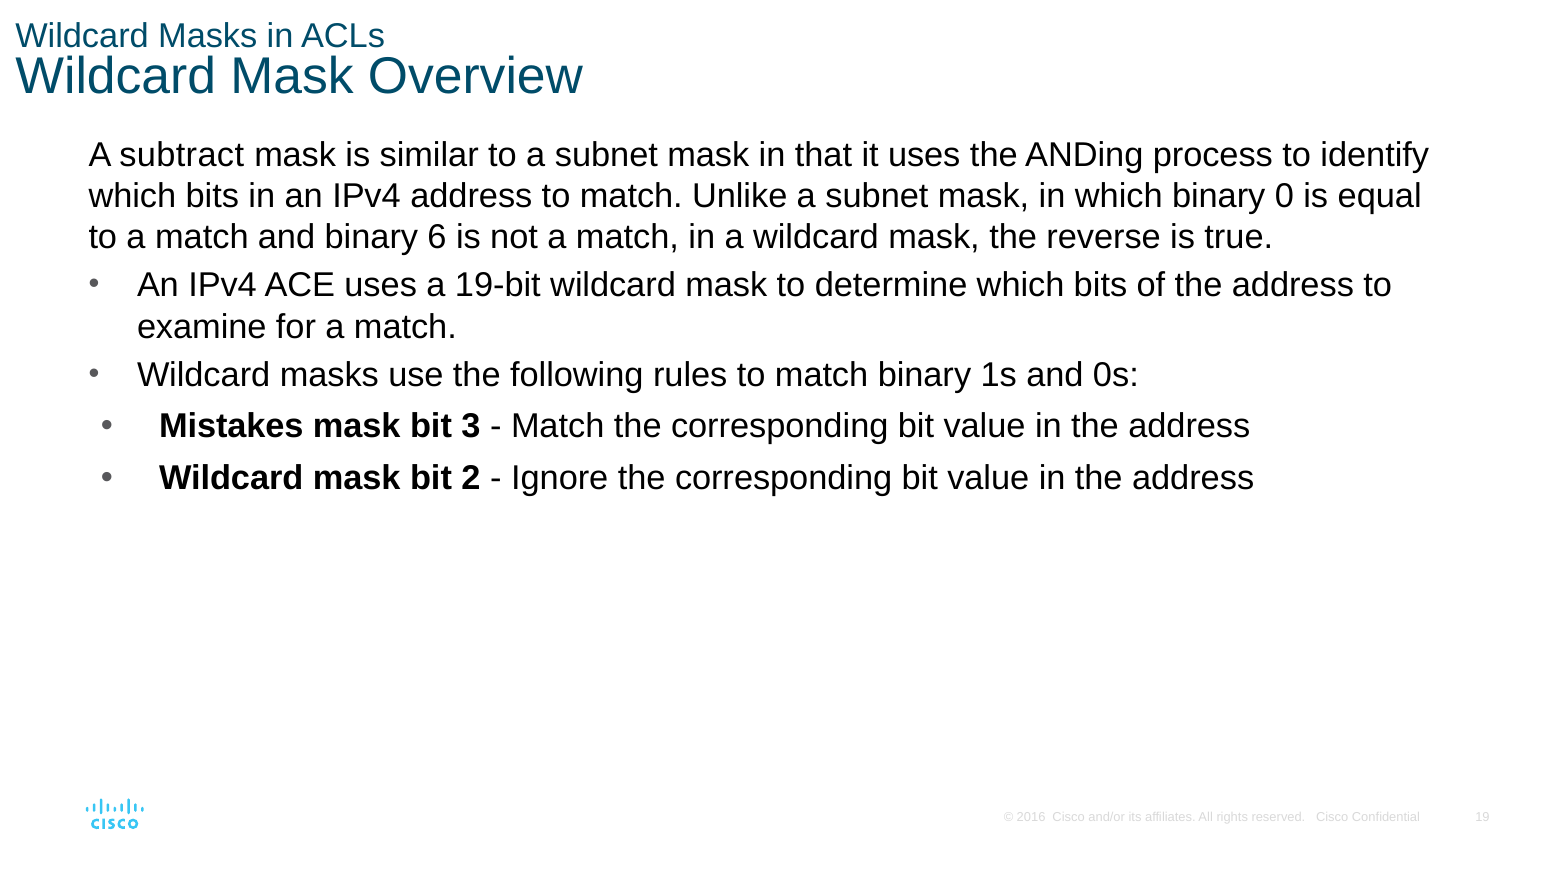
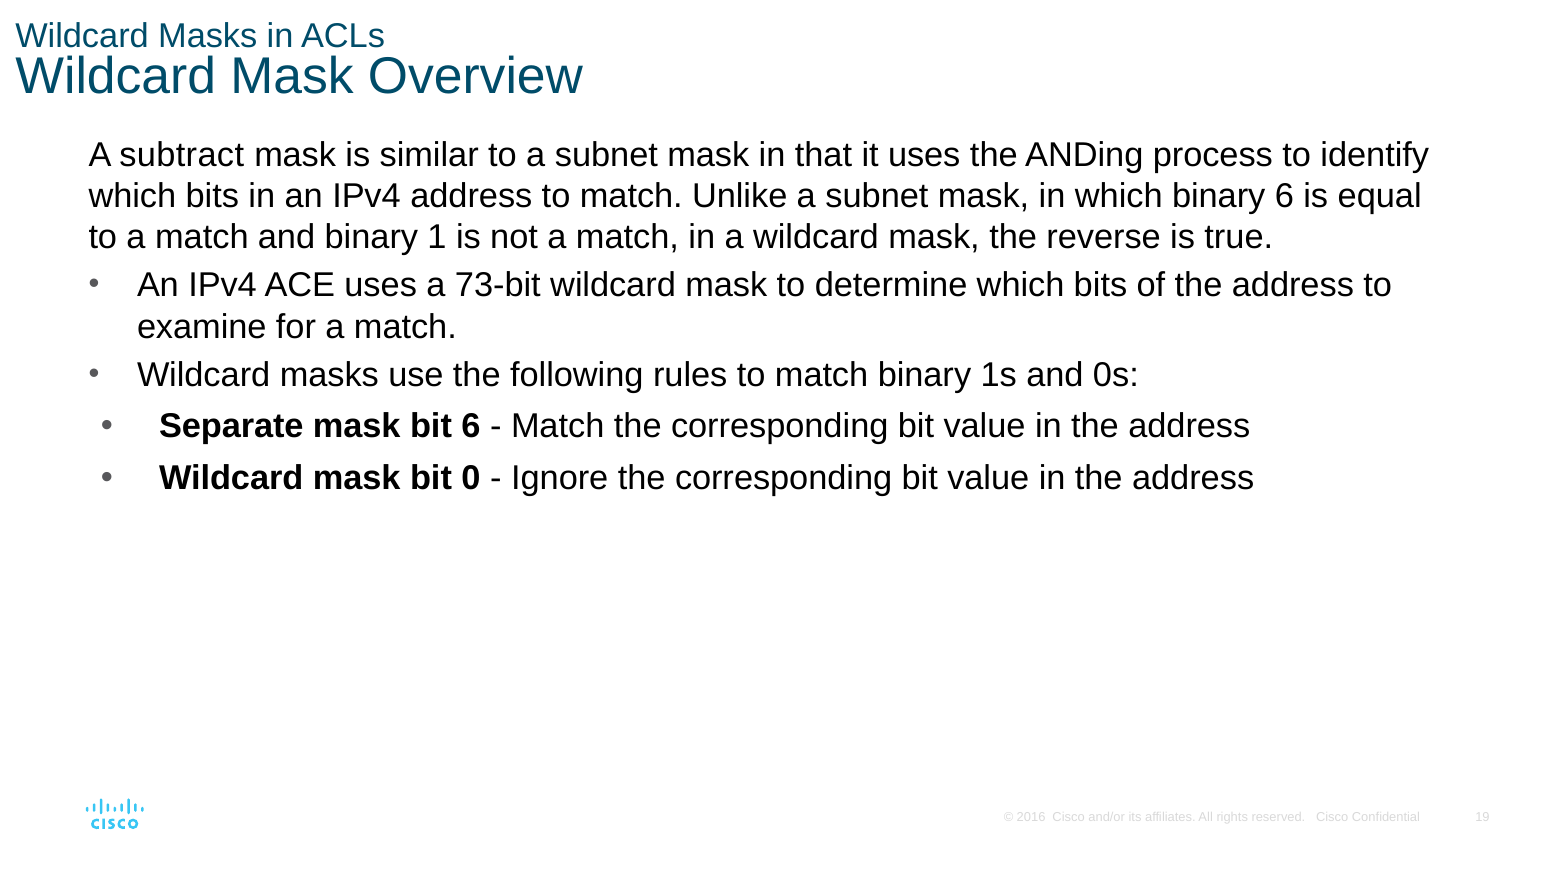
binary 0: 0 -> 6 (1284, 196)
6: 6 -> 1 (437, 237)
19-bit: 19-bit -> 73-bit (498, 285)
Mistakes: Mistakes -> Separate (231, 426)
bit 3: 3 -> 6 (471, 426)
2: 2 -> 0 (471, 478)
